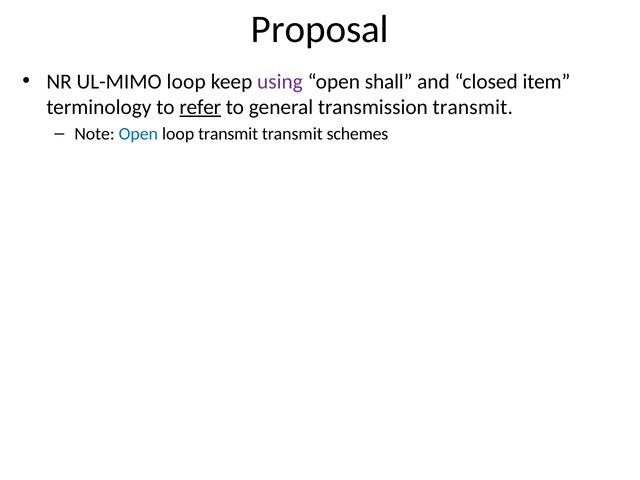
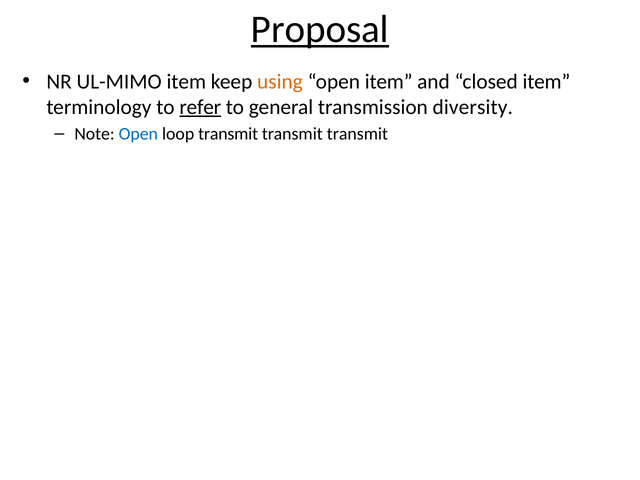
Proposal underline: none -> present (320, 29)
UL-MIMO loop: loop -> item (186, 81)
using colour: purple -> orange (280, 81)
open shall: shall -> item (389, 81)
transmission transmit: transmit -> diversity (473, 107)
schemes: schemes -> transmit (357, 134)
